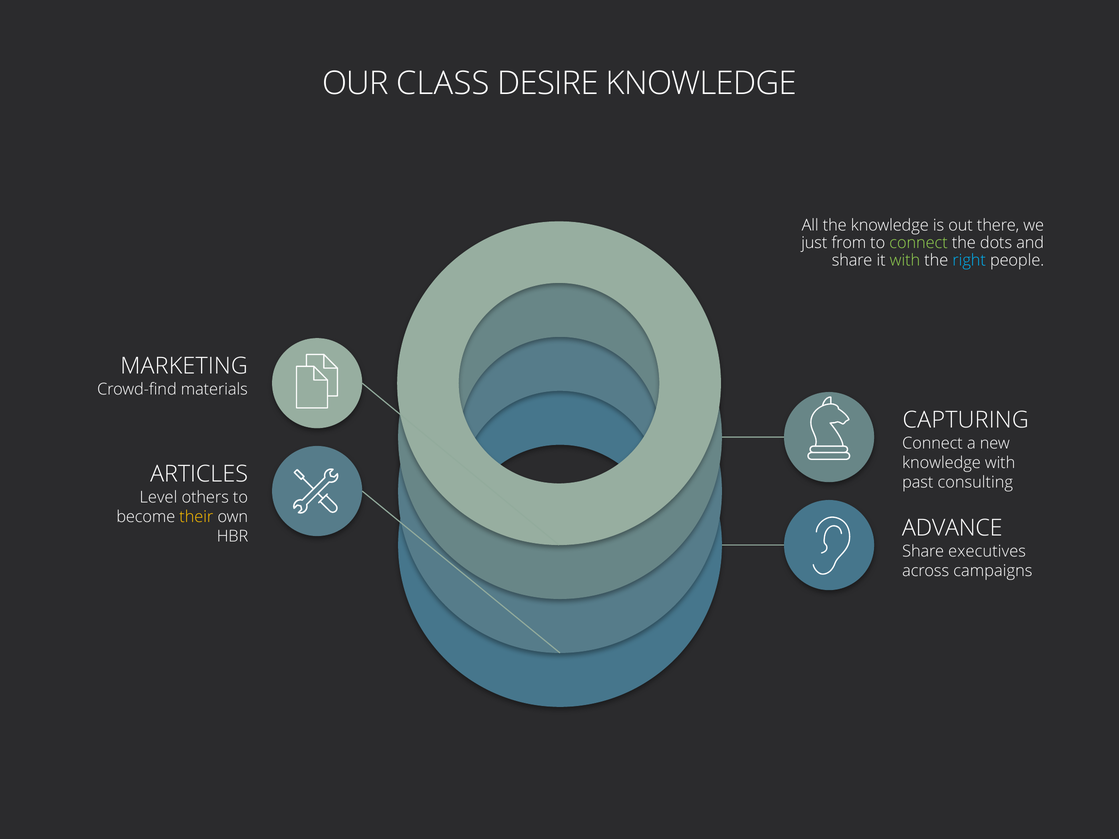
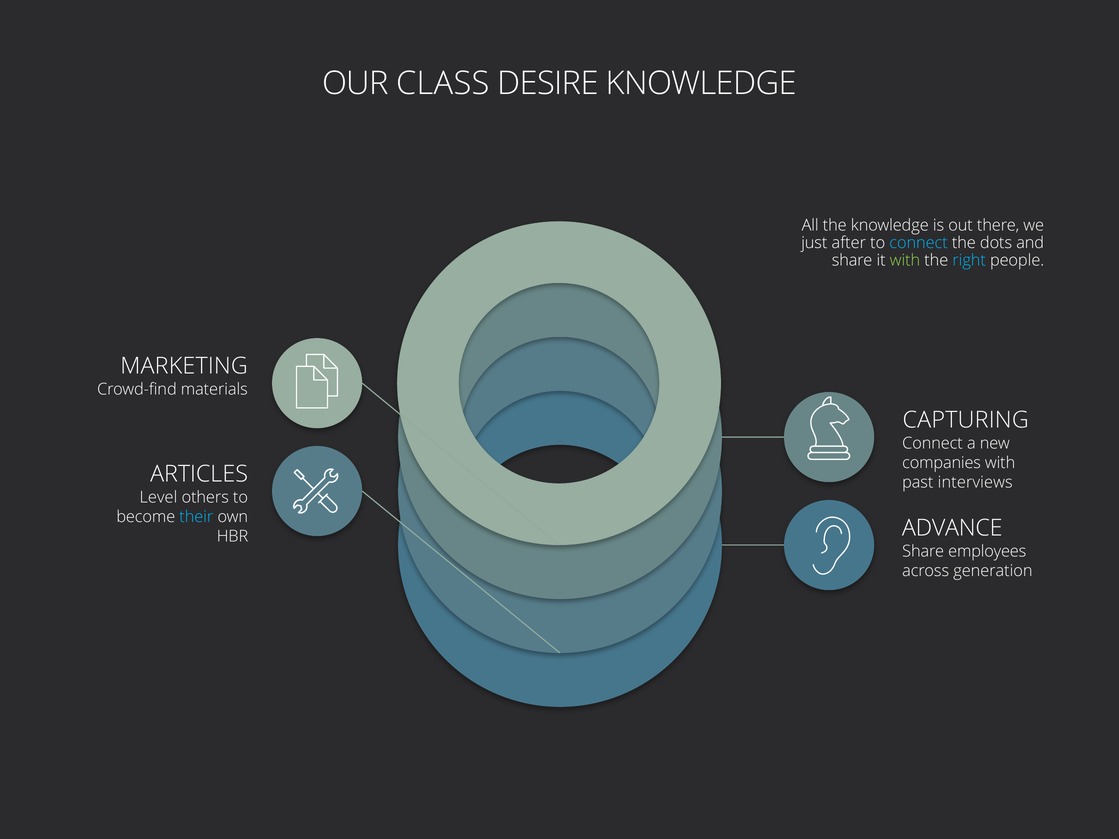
from: from -> after (849, 243)
connect colour: light green -> light blue (919, 243)
knowledge: knowledge -> companies (942, 463)
consulting: consulting -> interviews (975, 483)
their colour: yellow -> light blue (196, 517)
executives: executives -> employees (987, 551)
campaigns: campaigns -> generation (993, 571)
